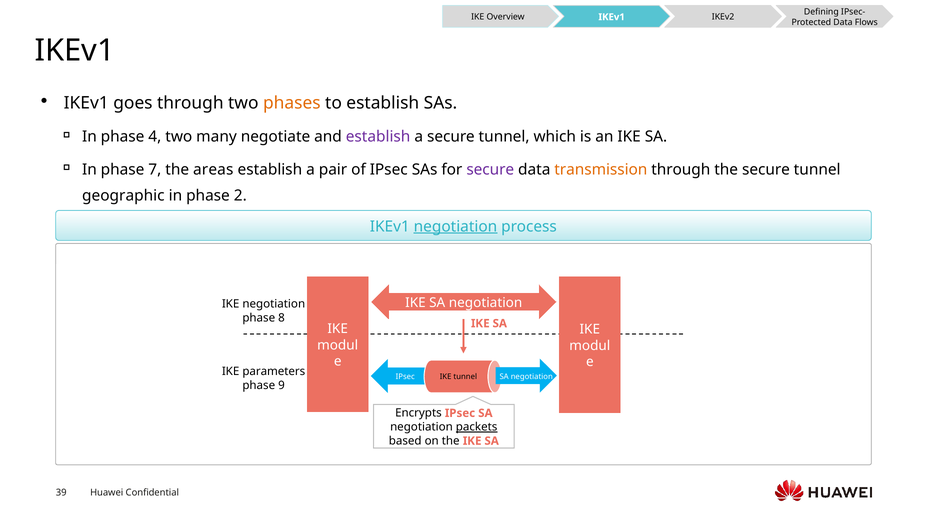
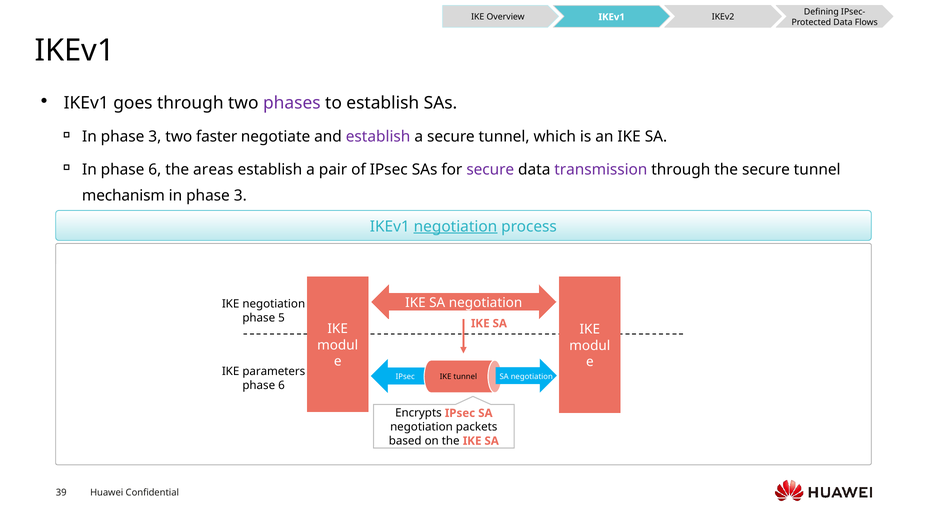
phases colour: orange -> purple (292, 103)
4: 4 -> 3 (155, 137)
many: many -> faster (217, 137)
In phase 7: 7 -> 6 (155, 170)
transmission colour: orange -> purple (601, 170)
geographic: geographic -> mechanism (123, 196)
2: 2 -> 3 (240, 196)
8: 8 -> 5 (281, 318)
9: 9 -> 6 (281, 386)
packets underline: present -> none (477, 427)
